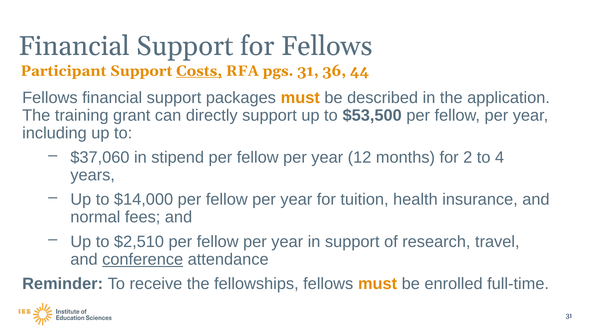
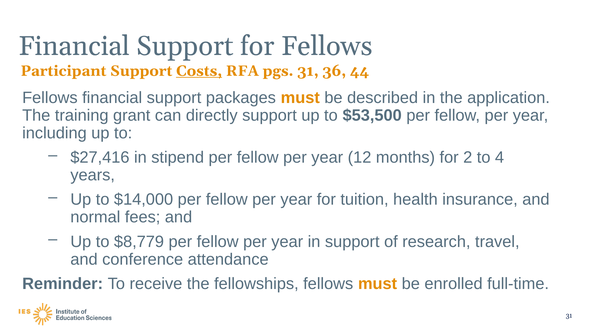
$37,060: $37,060 -> $27,416 (100, 157)
$2,510: $2,510 -> $8,779 (139, 241)
conference underline: present -> none (143, 259)
